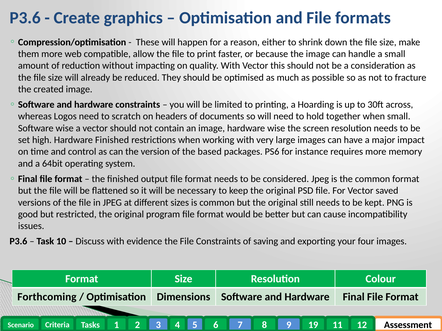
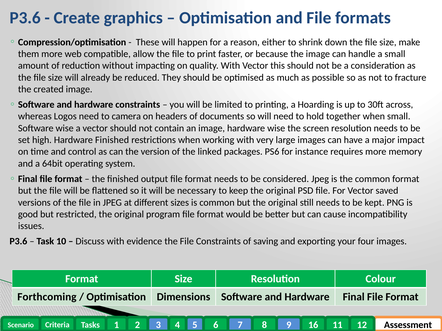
scratch: scratch -> camera (126, 117)
based: based -> linked (210, 152)
19: 19 -> 16 (313, 326)
